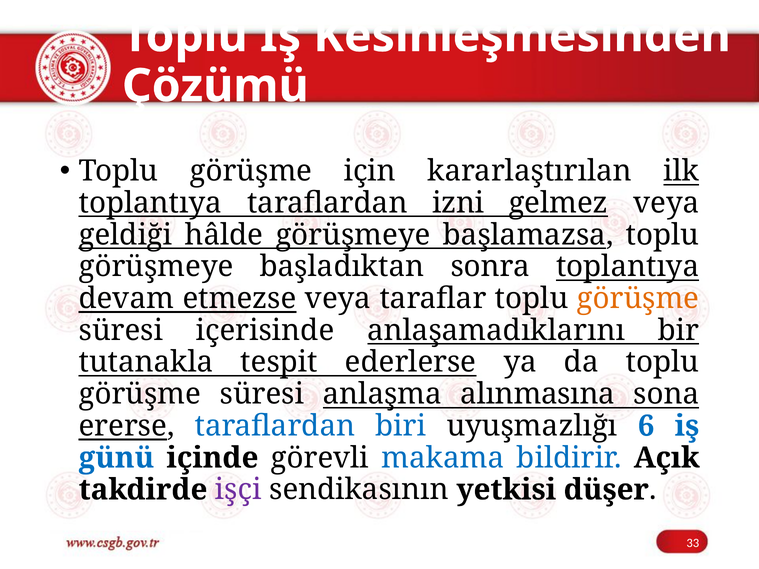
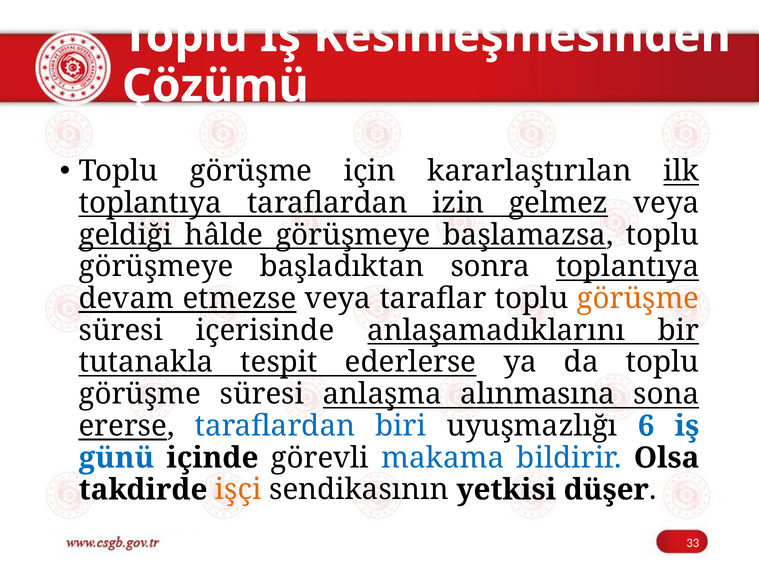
izni: izni -> izin (458, 203)
Açık: Açık -> Olsa (667, 458)
işçi colour: purple -> orange (238, 490)
